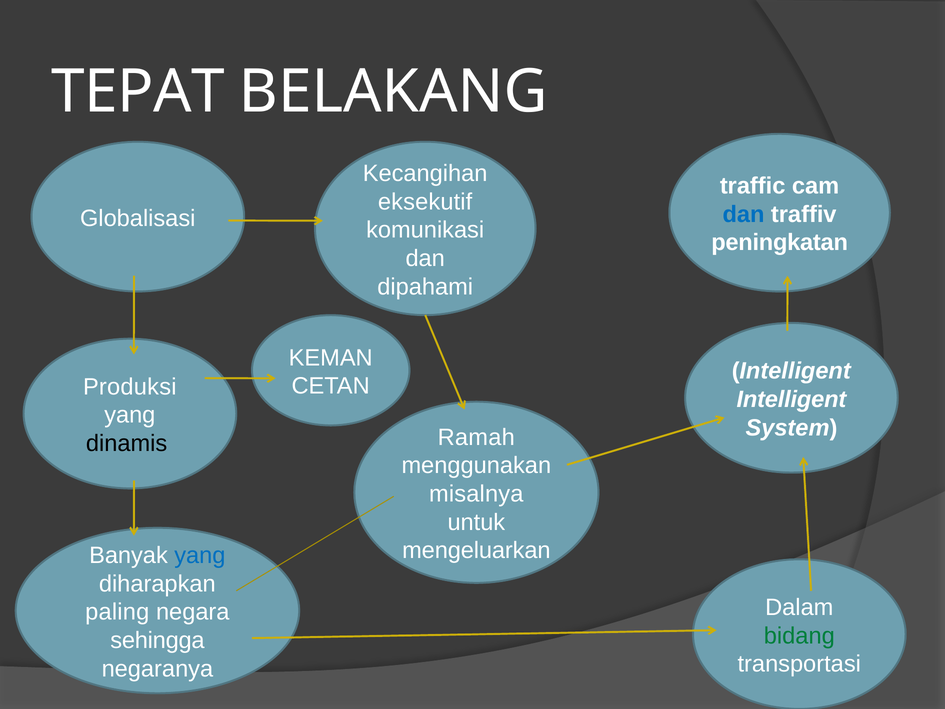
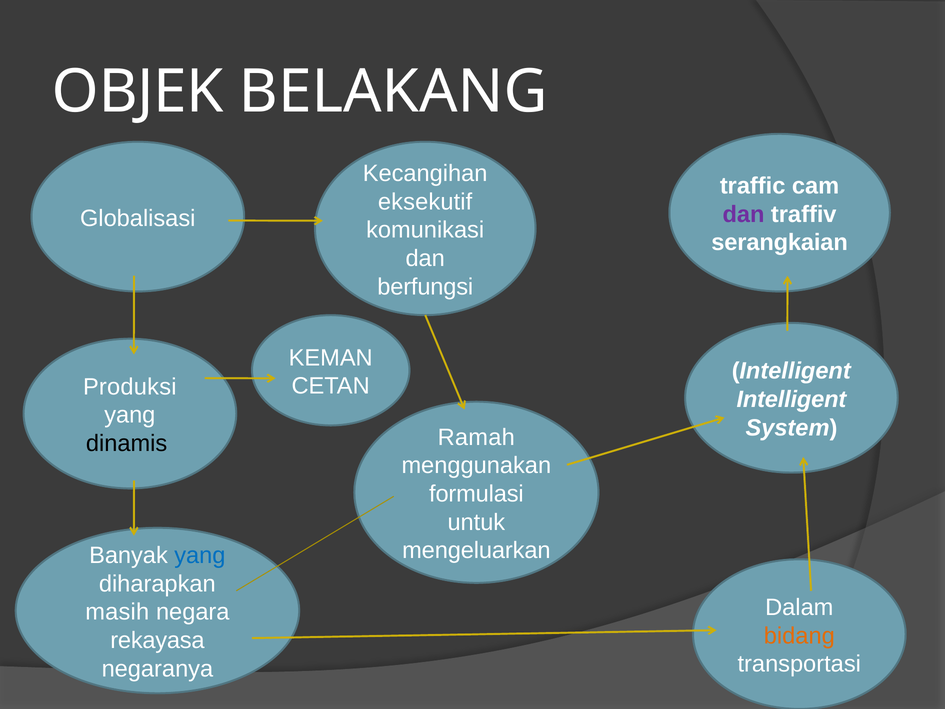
TEPAT: TEPAT -> OBJEK (138, 92)
dan colour: blue -> purple (743, 214)
peningkatan: peningkatan -> serangkaian (780, 243)
dipahami: dipahami -> berfungsi (425, 287)
misalnya: misalnya -> formulasi (476, 494)
paling: paling -> masih (117, 612)
bidang colour: green -> orange (799, 636)
sehingga: sehingga -> rekayasa (157, 640)
